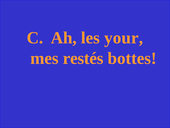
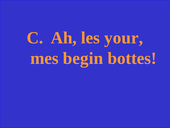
restés: restés -> begin (83, 58)
